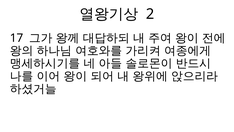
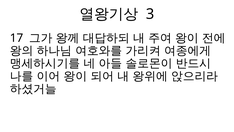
2: 2 -> 3 (150, 14)
